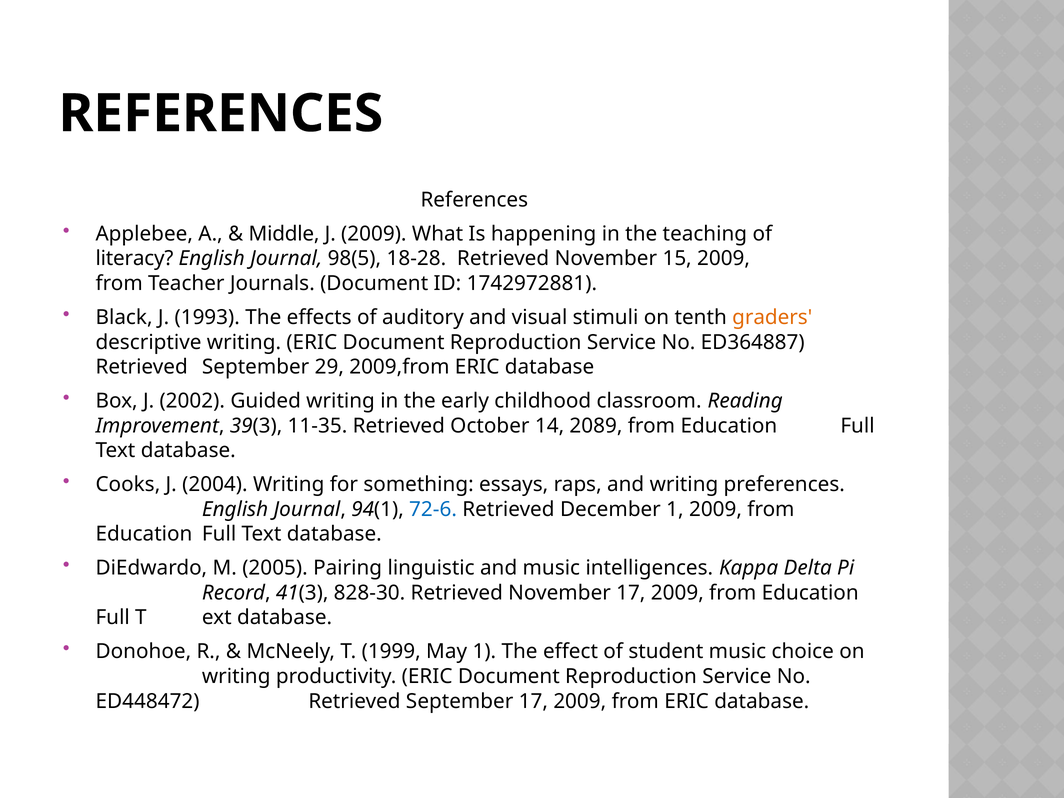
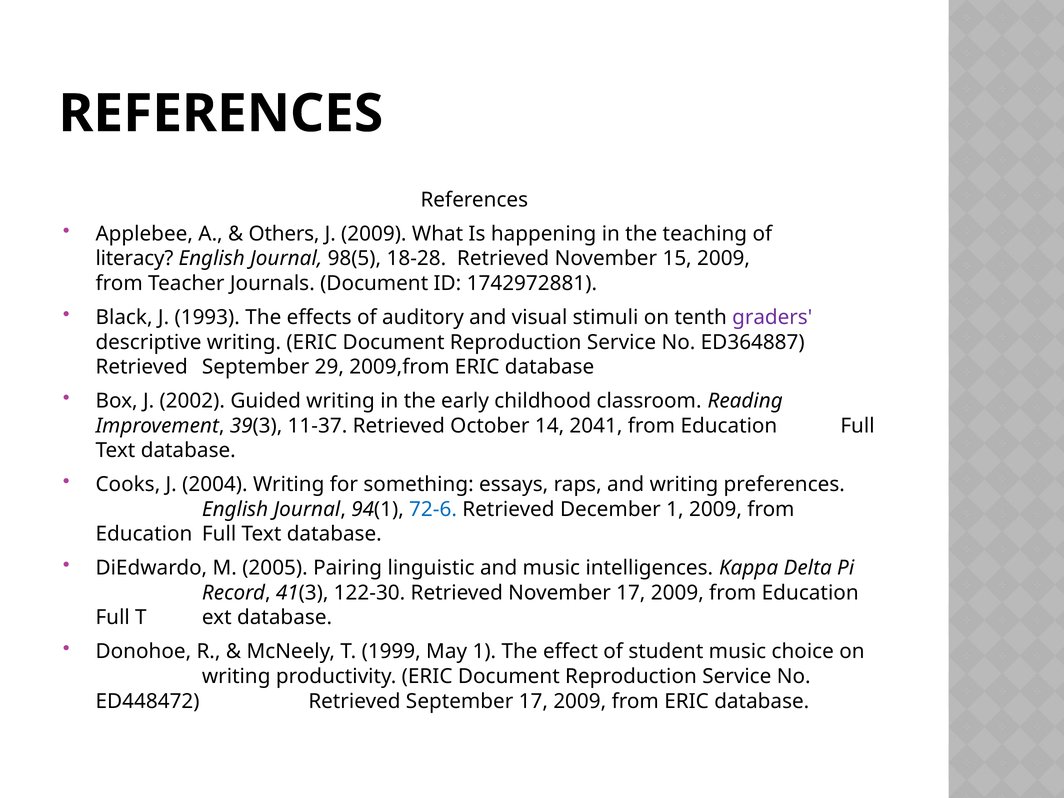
Middle: Middle -> Others (284, 234)
graders colour: orange -> purple (772, 317)
11-35: 11-35 -> 11-37 (317, 426)
2089: 2089 -> 2041 (596, 426)
828-30: 828-30 -> 122-30 (370, 593)
